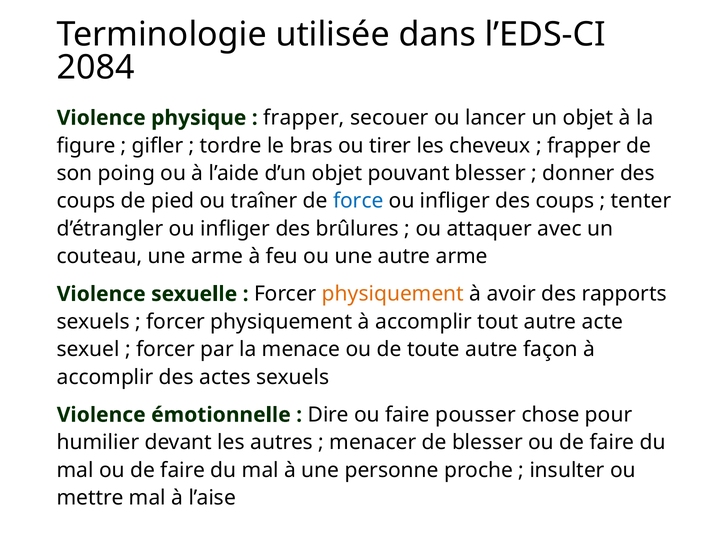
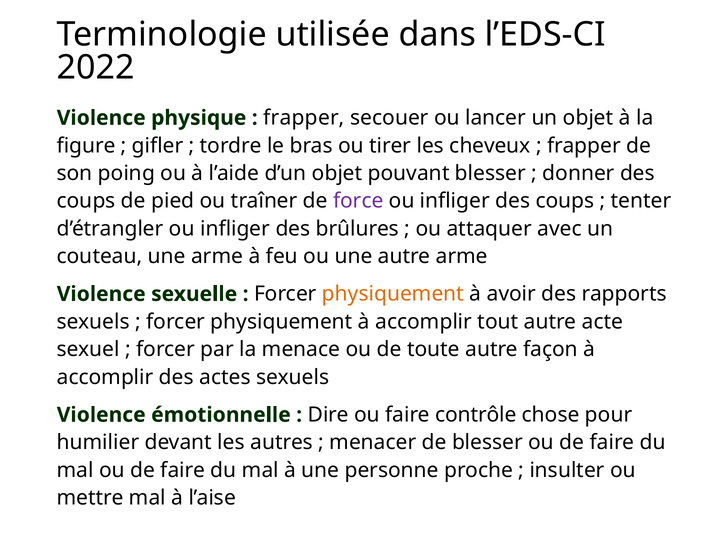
2084: 2084 -> 2022 (96, 68)
force colour: blue -> purple (358, 201)
pousser: pousser -> contrôle (476, 415)
